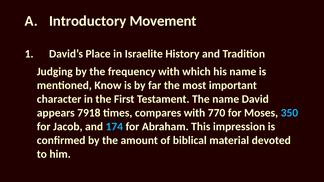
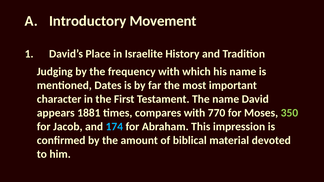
Know: Know -> Dates (108, 85)
7918: 7918 -> 1881 (89, 113)
350 colour: light blue -> light green (289, 113)
